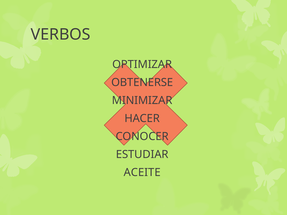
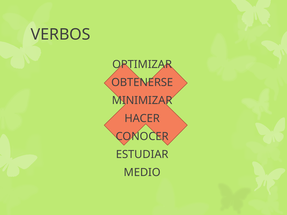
ACEITE: ACEITE -> MEDIO (142, 173)
